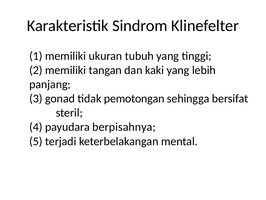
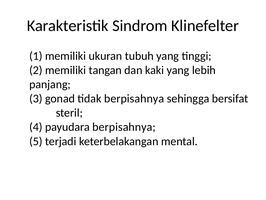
tidak pemotongan: pemotongan -> berpisahnya (134, 98)
